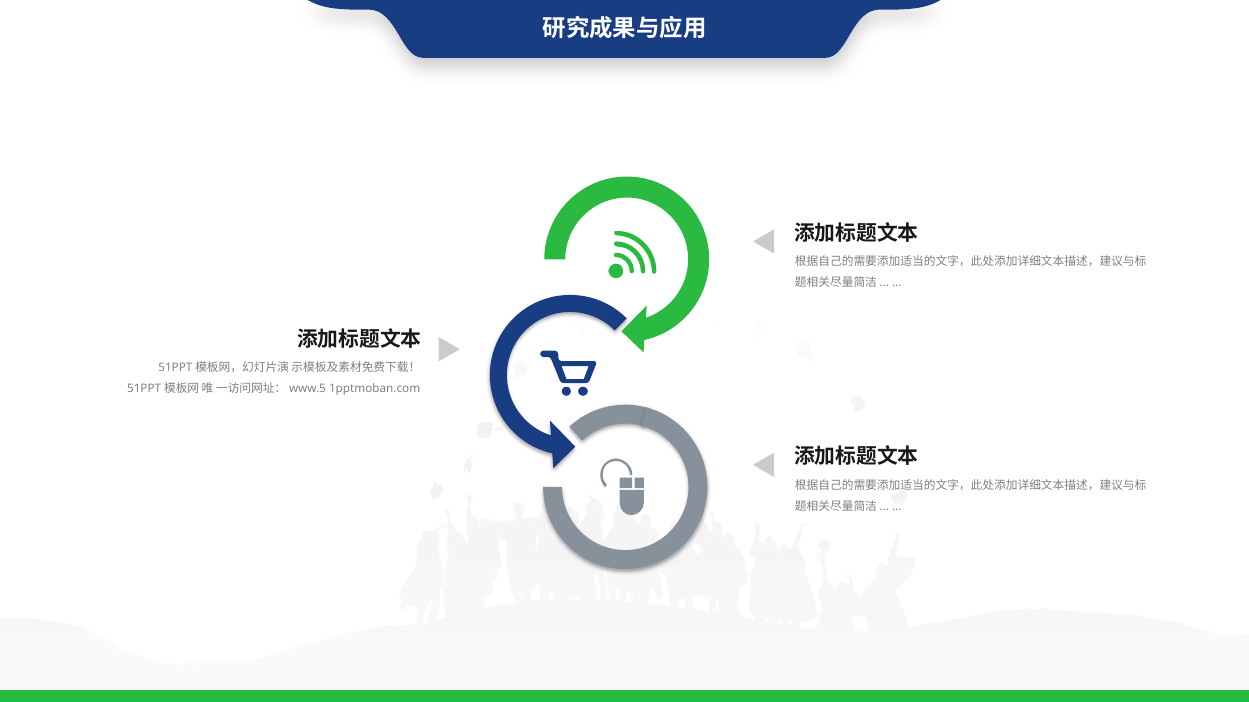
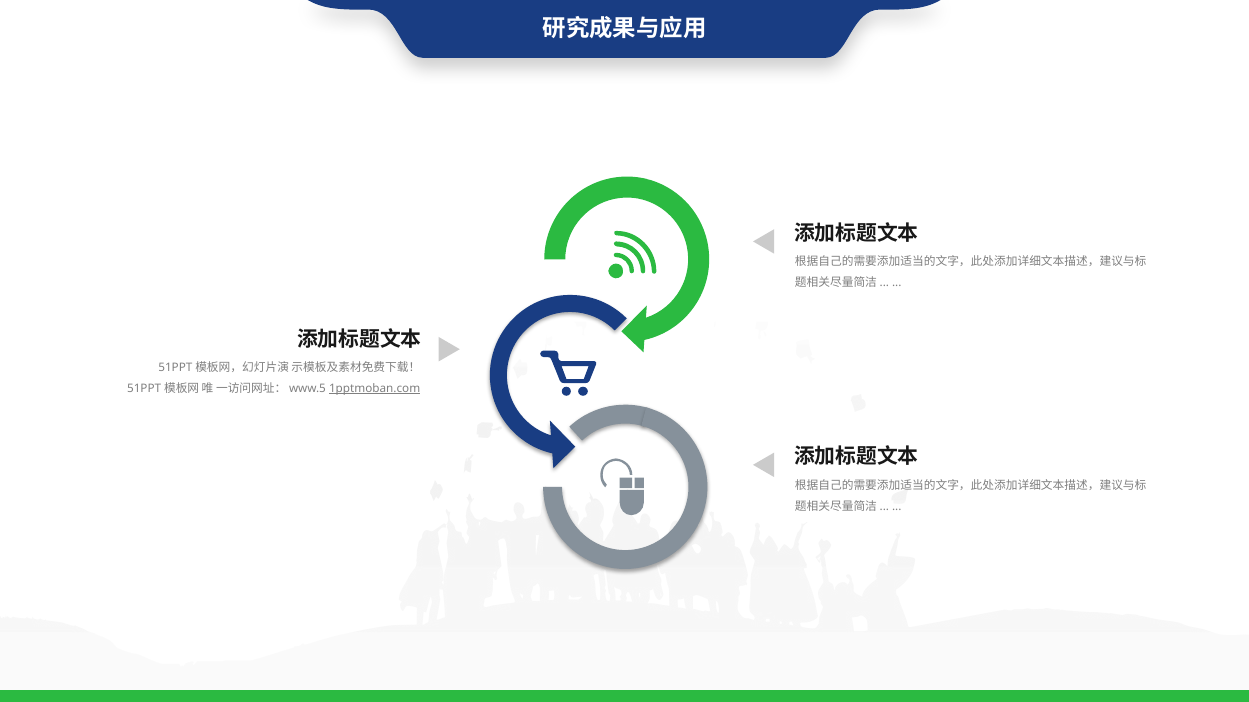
1pptmoban.com underline: none -> present (375, 389)
